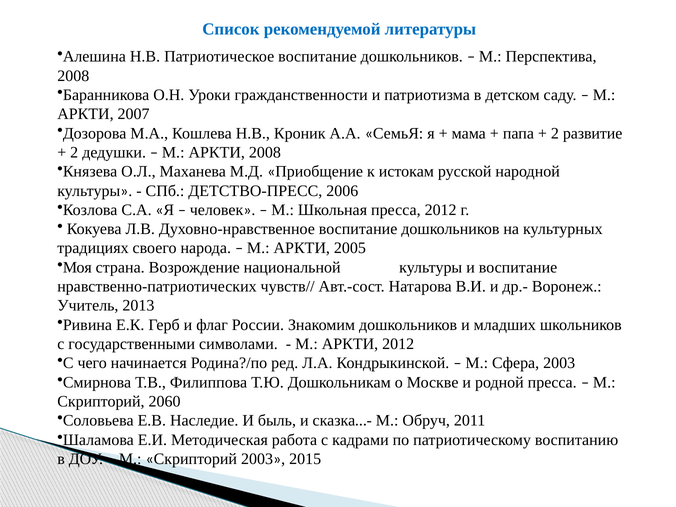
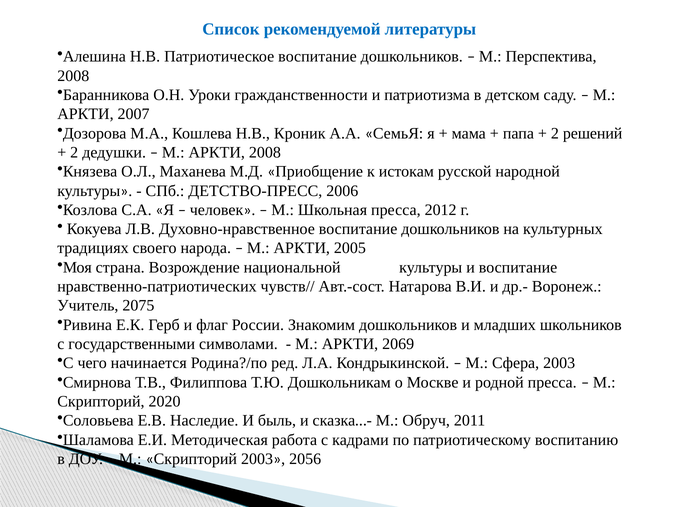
развитие: развитие -> решений (593, 133)
2013: 2013 -> 2075 (138, 306)
АРКТИ 2012: 2012 -> 2069 (398, 344)
2060: 2060 -> 2020 (165, 402)
2015: 2015 -> 2056 (305, 459)
